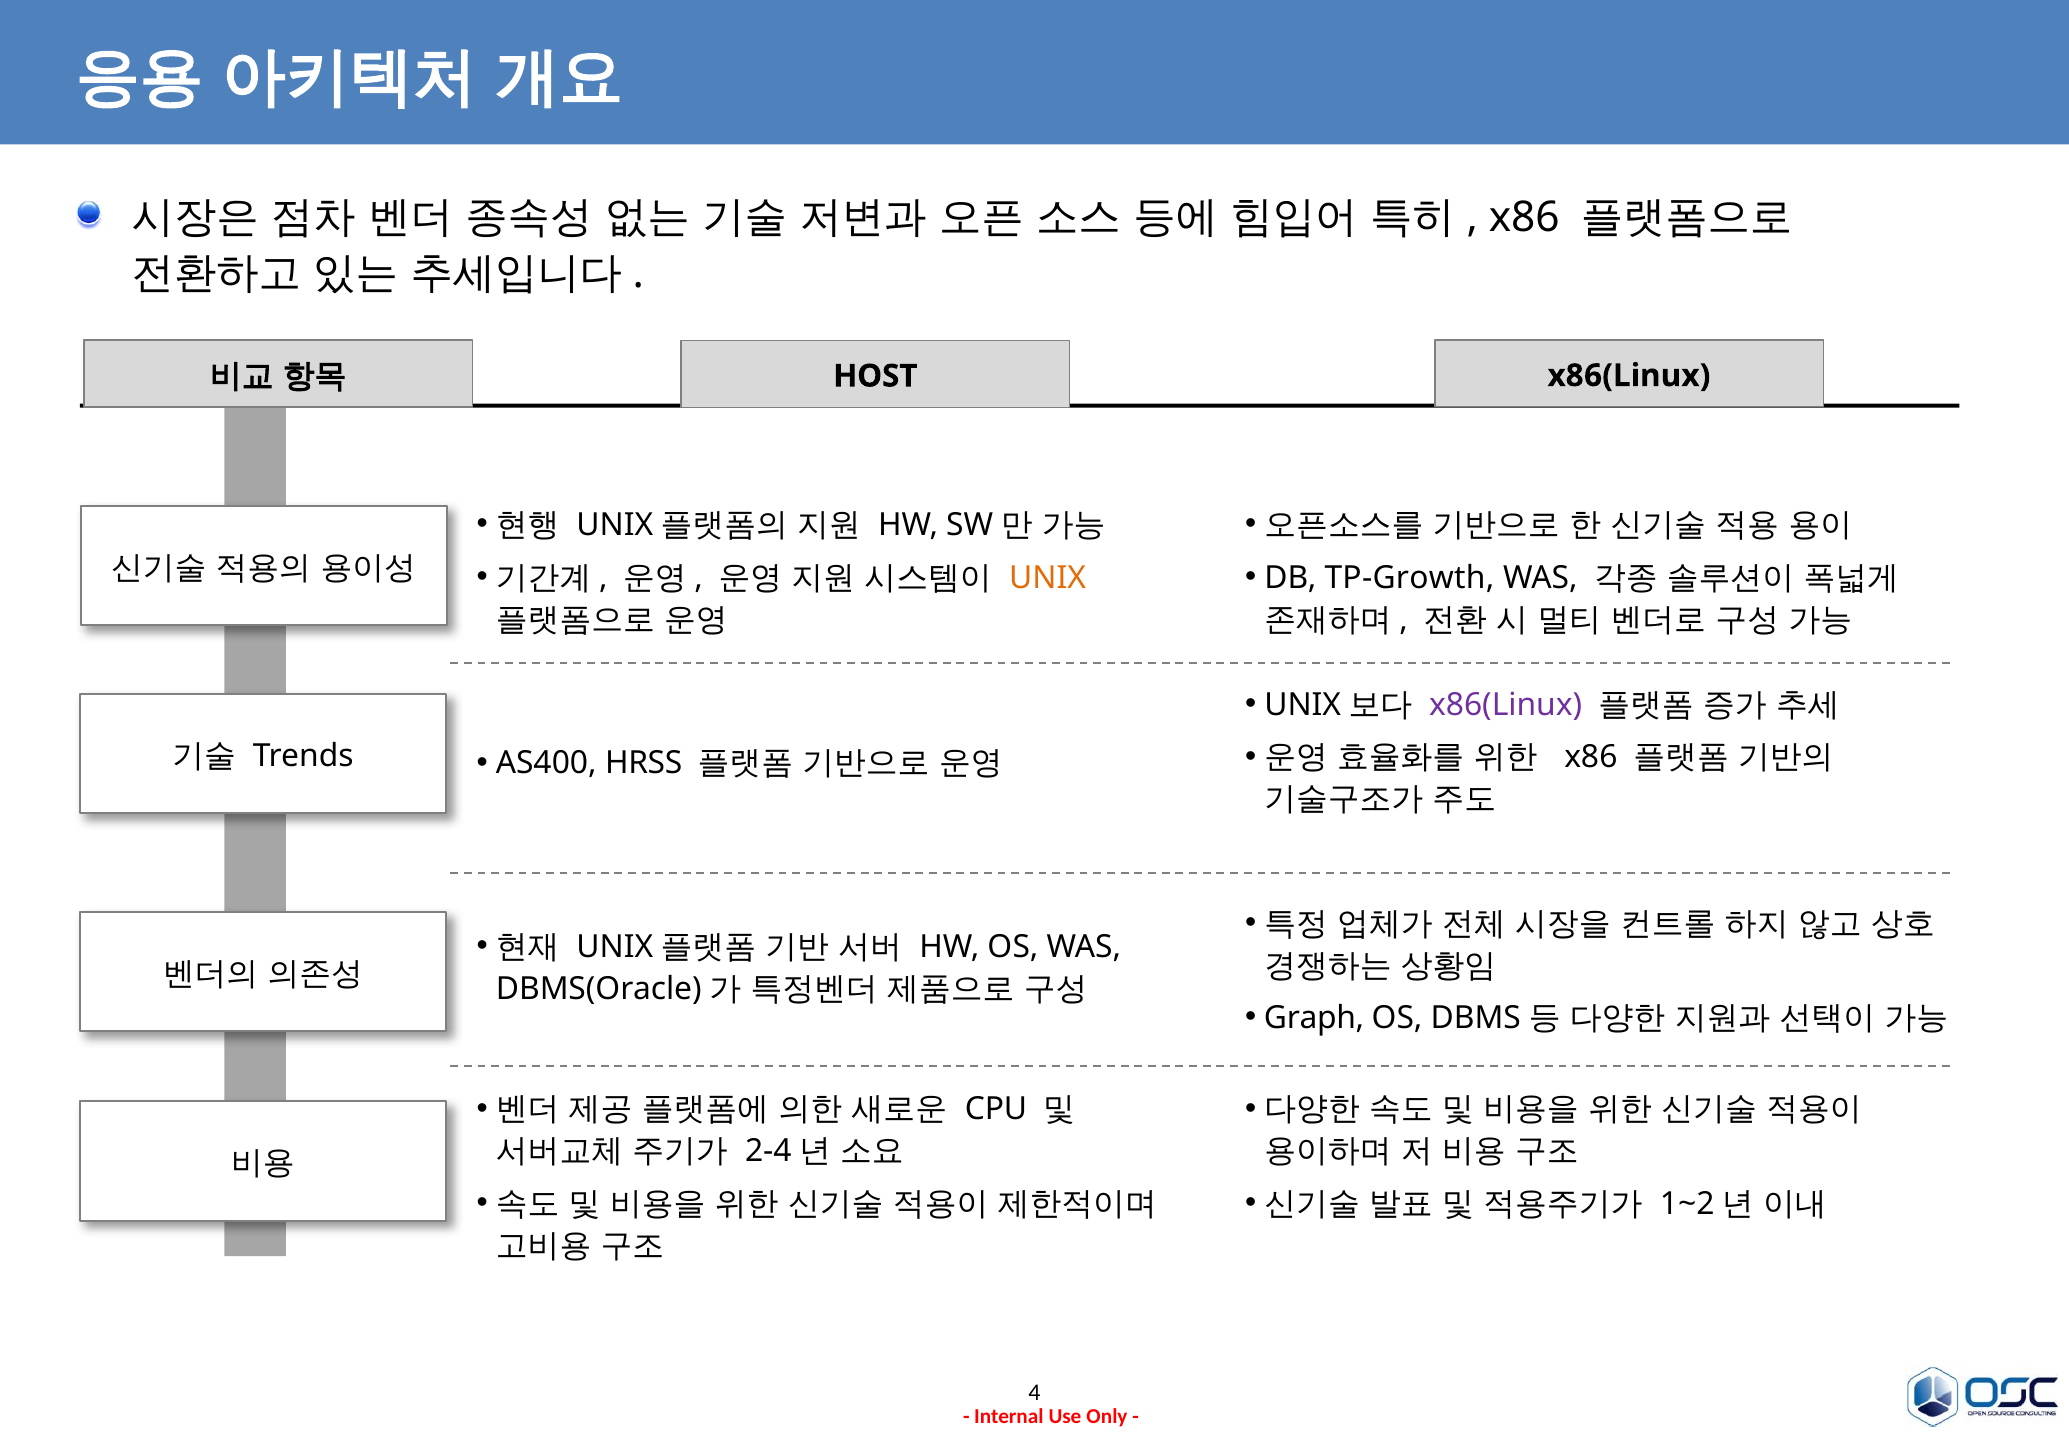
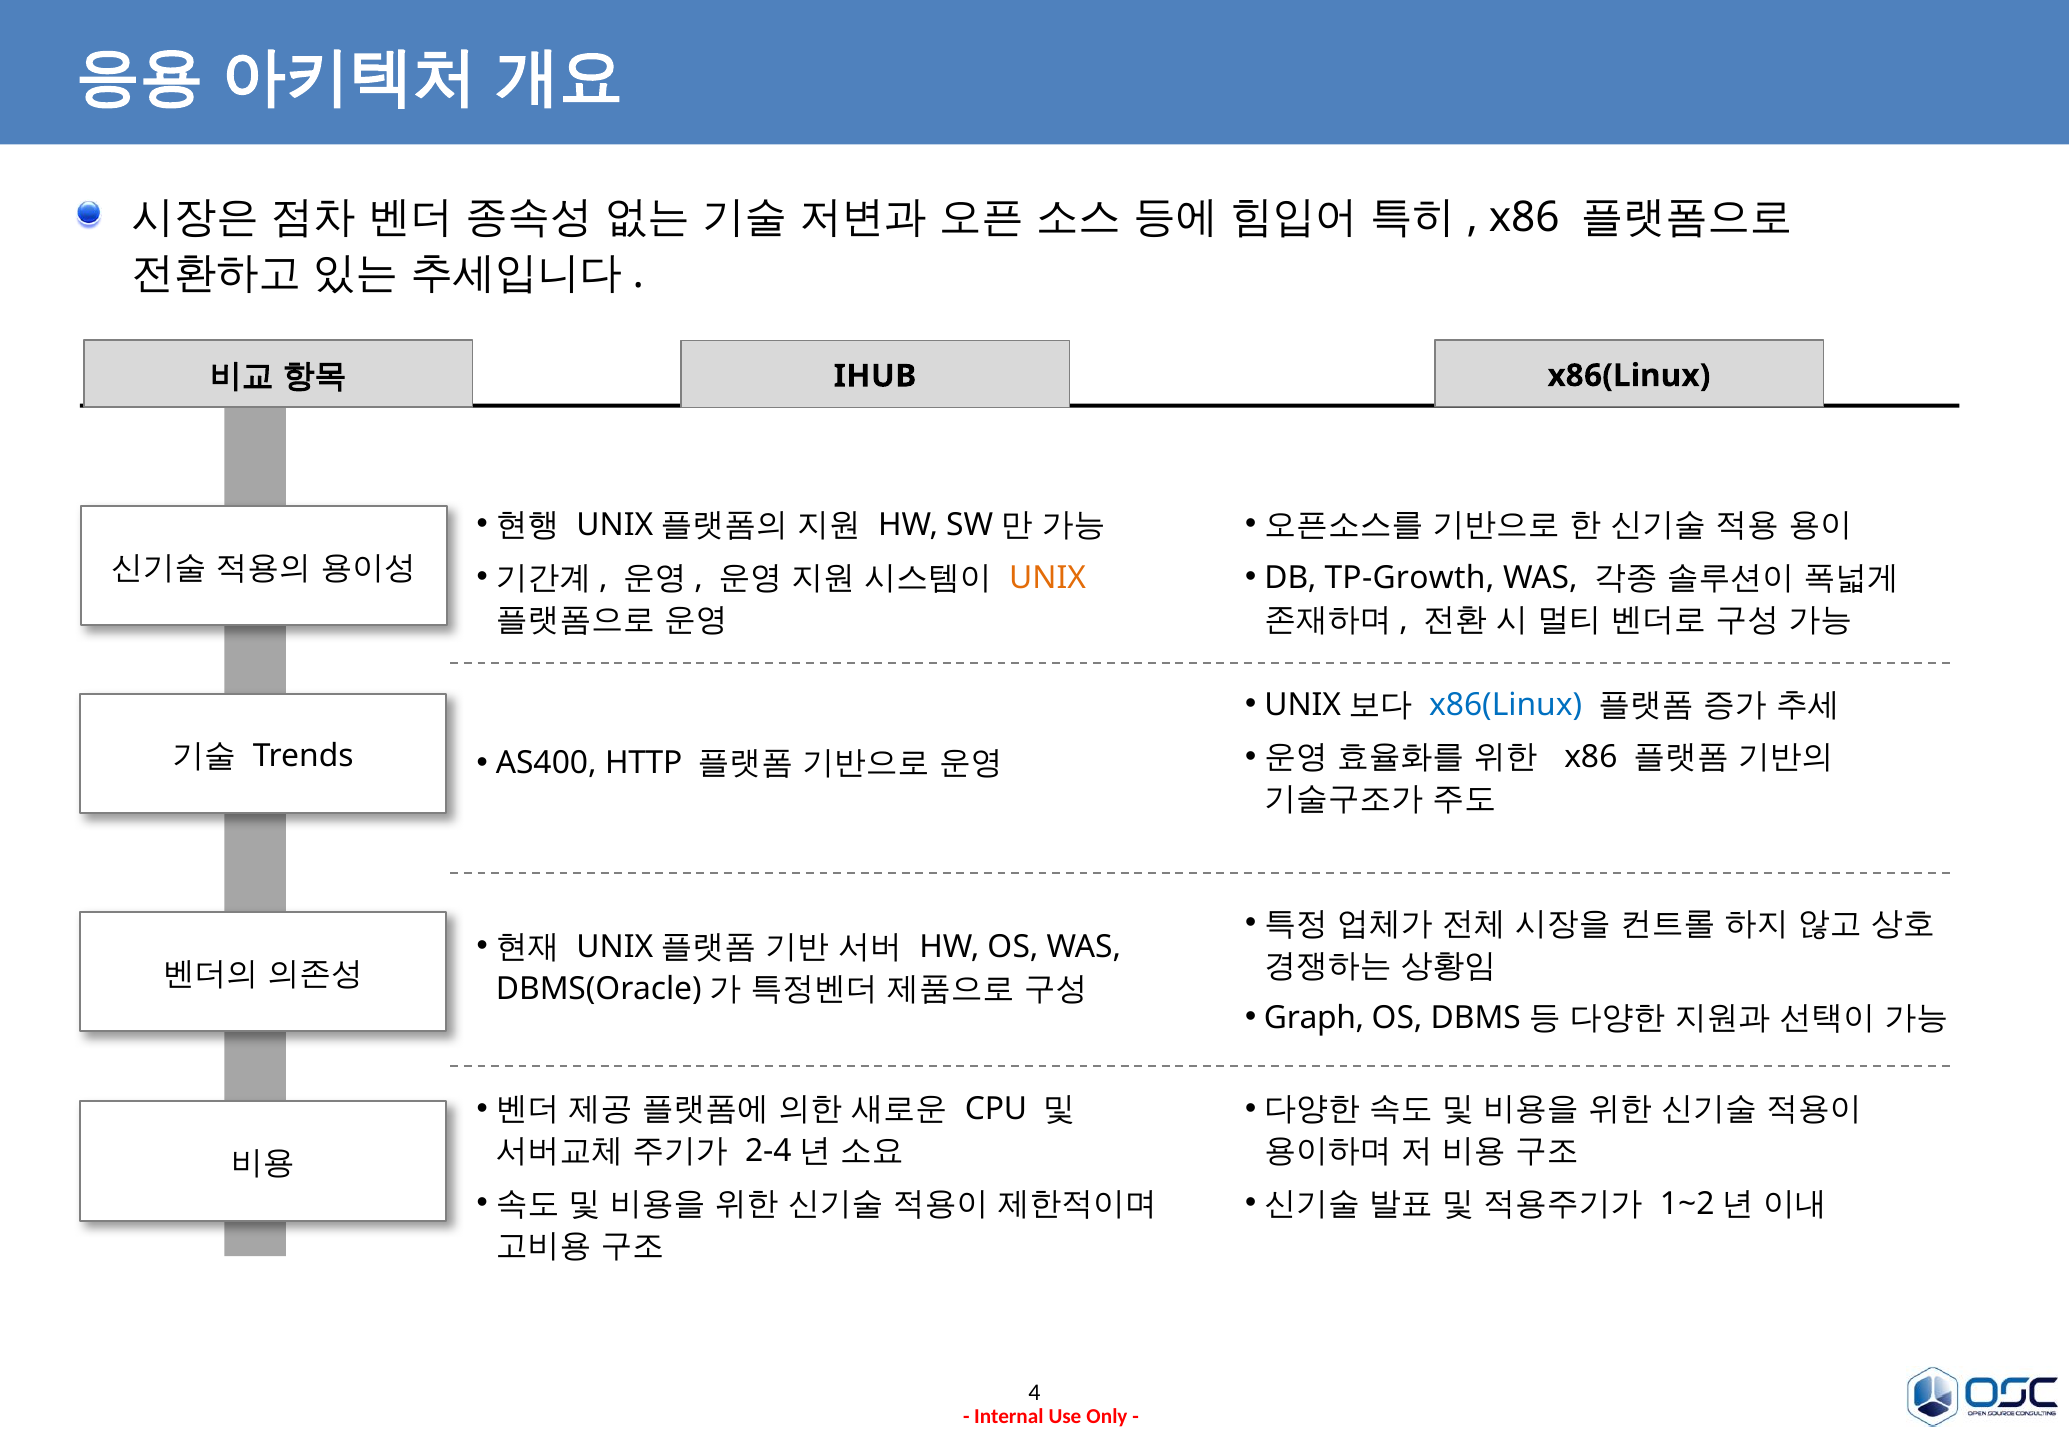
HOST: HOST -> IHUB (875, 376)
x86(Linux colour: purple -> blue (1506, 705)
HRSS: HRSS -> HTTP (644, 764)
